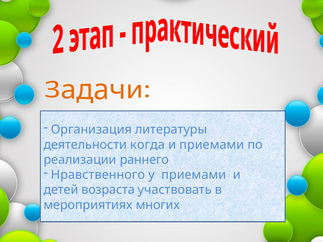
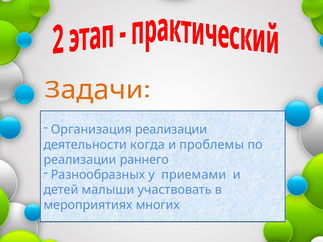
Организация литературы: литературы -> реализации (171, 130)
и приемами: приемами -> проблемы (212, 145)
Нравственного: Нравственного -> Разнообразных (98, 175)
возраста: возраста -> малыши (108, 190)
